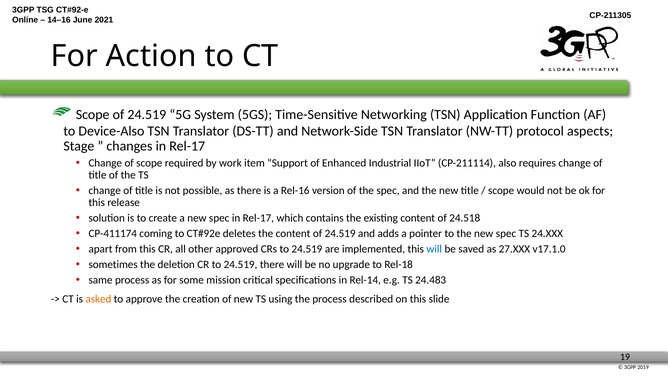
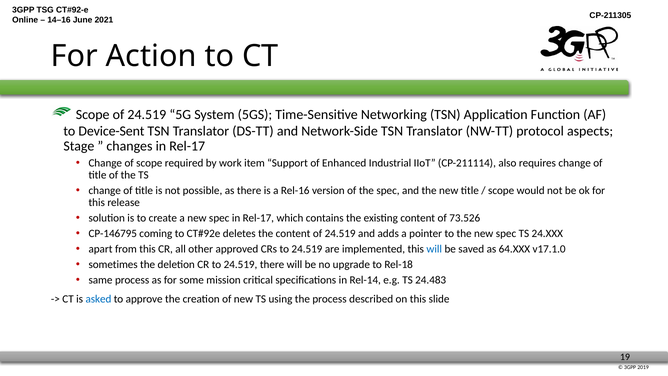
Device-Also: Device-Also -> Device-Sent (111, 131)
24.518: 24.518 -> 73.526 (465, 218)
CP-411174: CP-411174 -> CP-146795 (113, 234)
27.XXX: 27.XXX -> 64.XXX (514, 249)
asked colour: orange -> blue (98, 299)
